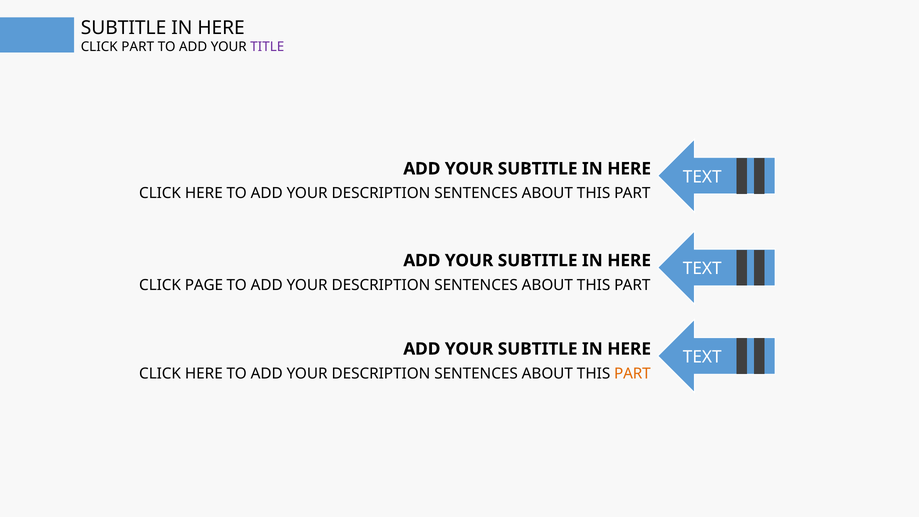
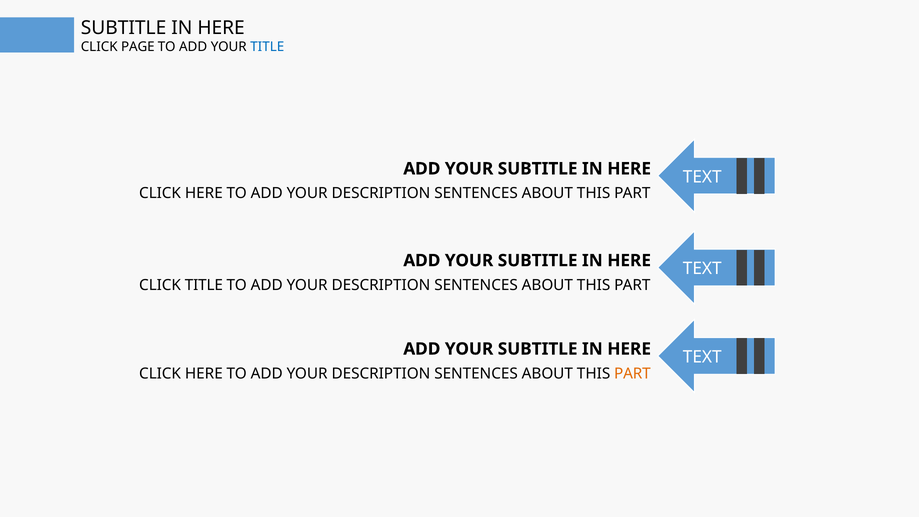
CLICK PART: PART -> PAGE (138, 47)
TITLE colour: purple -> blue (267, 47)
CLICK PAGE: PAGE -> TITLE (204, 285)
